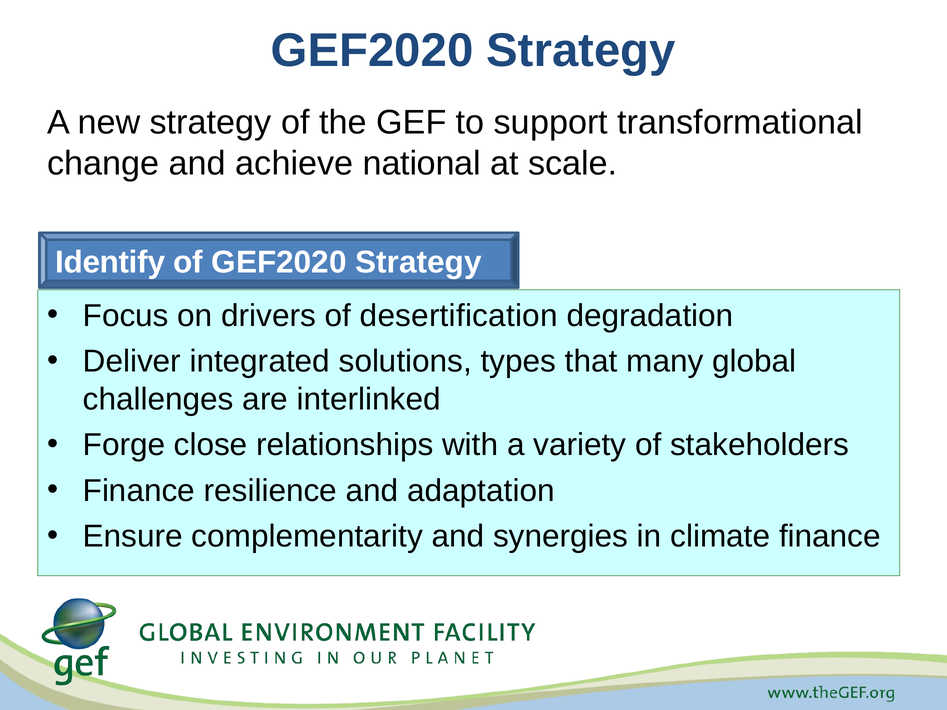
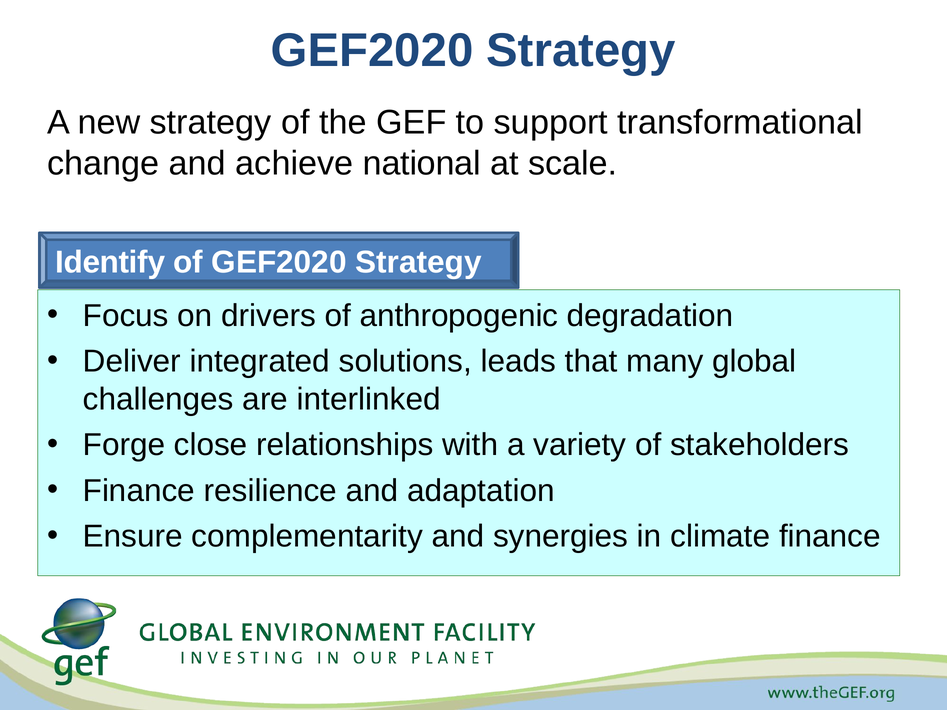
desertification: desertification -> anthropogenic (459, 316)
types: types -> leads (518, 362)
